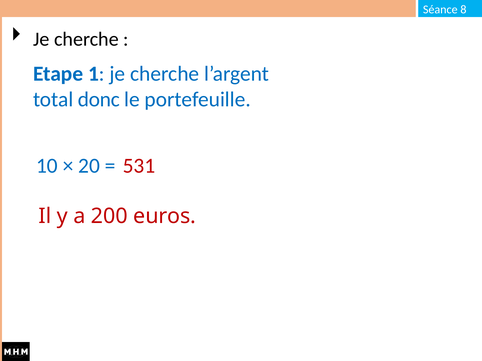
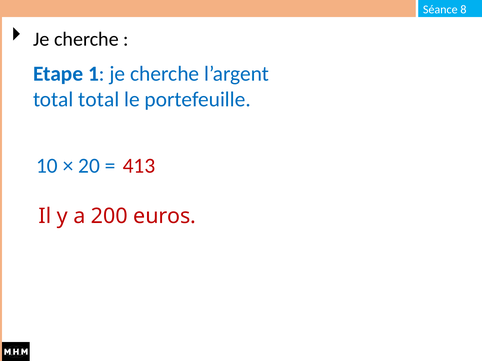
total donc: donc -> total (99, 100)
531: 531 -> 413 (139, 166)
